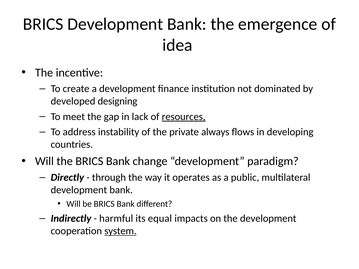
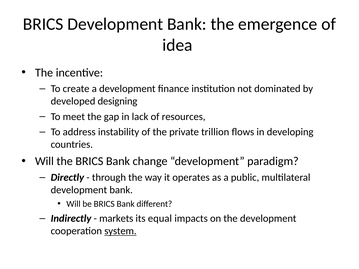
resources underline: present -> none (184, 117)
always: always -> trillion (215, 132)
harmful: harmful -> markets (116, 219)
